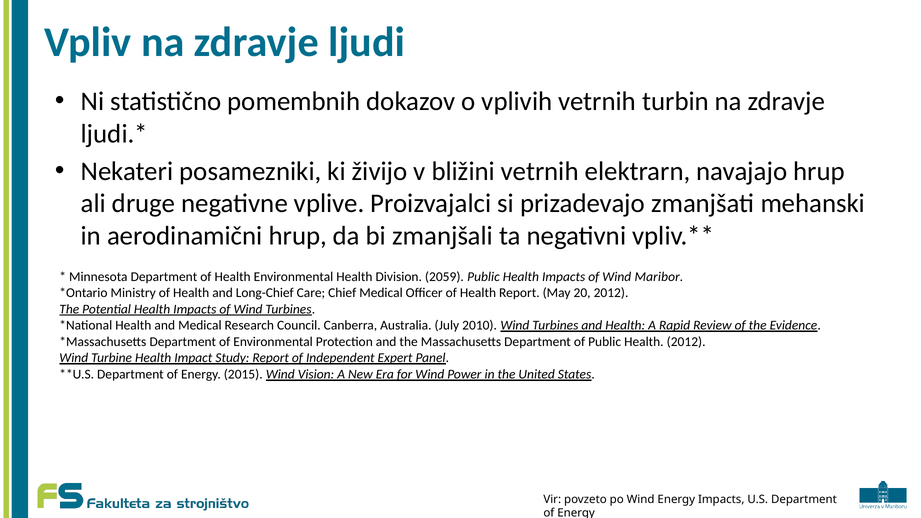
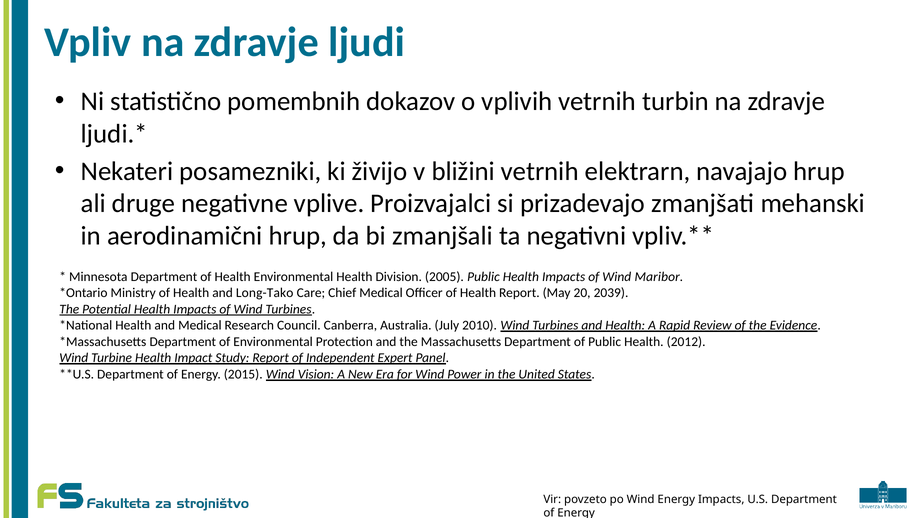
2059: 2059 -> 2005 (444, 277)
Long-Chief: Long-Chief -> Long-Tako (265, 293)
20 2012: 2012 -> 2039 (611, 293)
